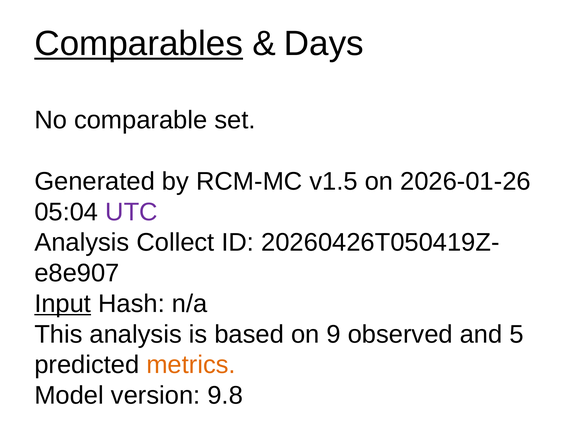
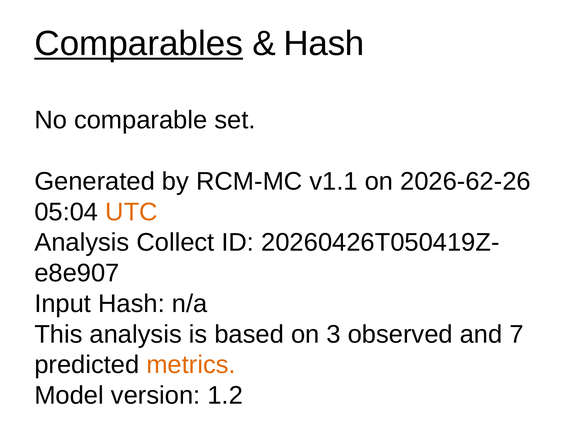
Days: Days -> Hash (324, 44)
v1.5: v1.5 -> v1.1 (334, 182)
2026-01-26: 2026-01-26 -> 2026-62-26 (465, 182)
UTC colour: purple -> orange (132, 212)
Input underline: present -> none (63, 304)
9: 9 -> 3 (334, 335)
5: 5 -> 7 (517, 335)
9.8: 9.8 -> 1.2 (225, 396)
